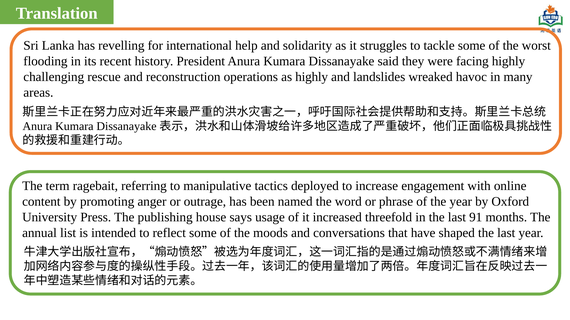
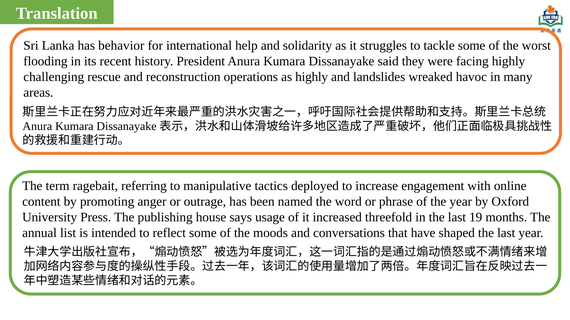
revelling: revelling -> behavior (121, 46)
91: 91 -> 19 (476, 218)
